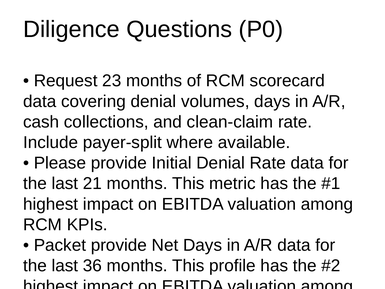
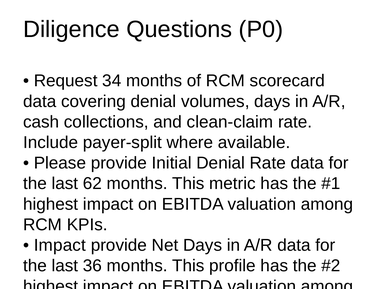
23: 23 -> 34 (112, 81)
21: 21 -> 62 (92, 183)
Packet: Packet -> Impact (60, 245)
